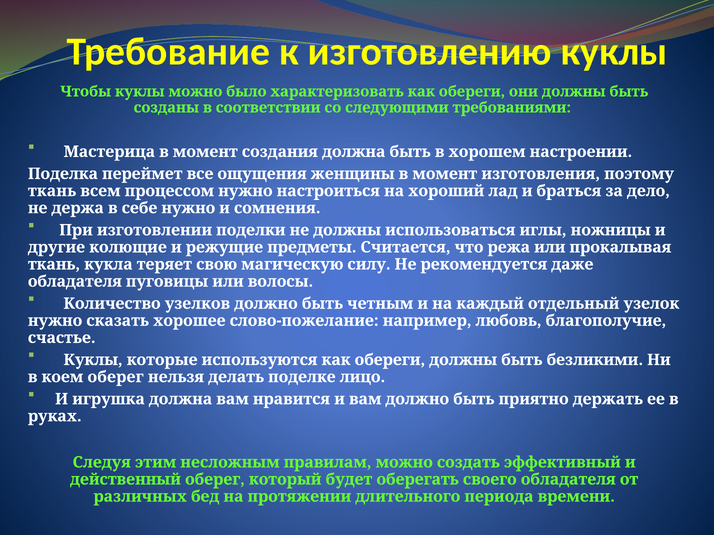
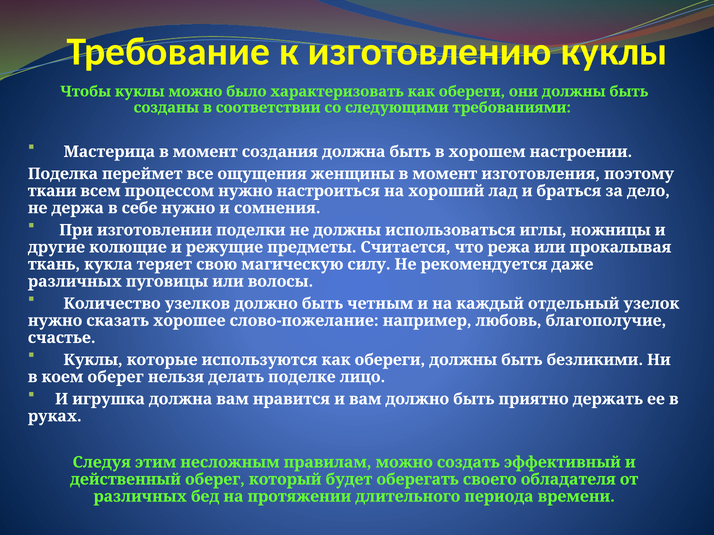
ткань: ткань -> ткани (52, 191)
обладателя: обладателя -> различных (75, 282)
